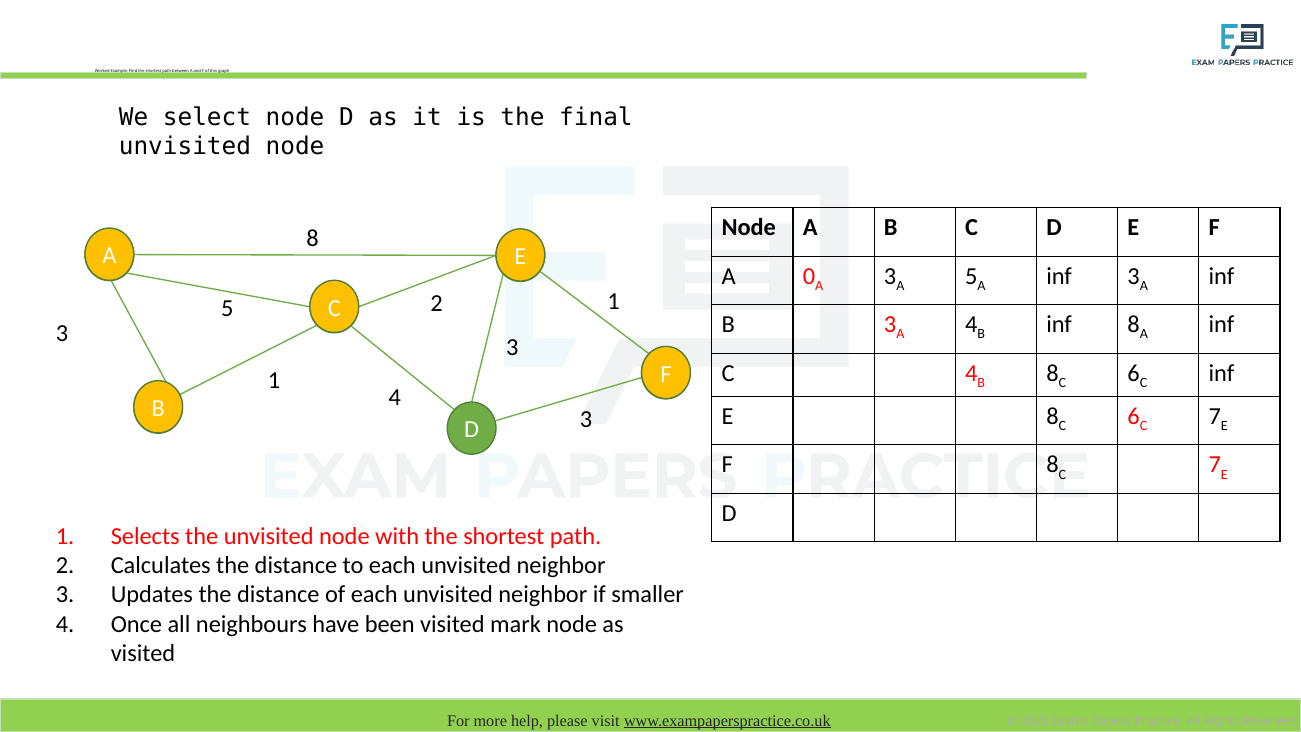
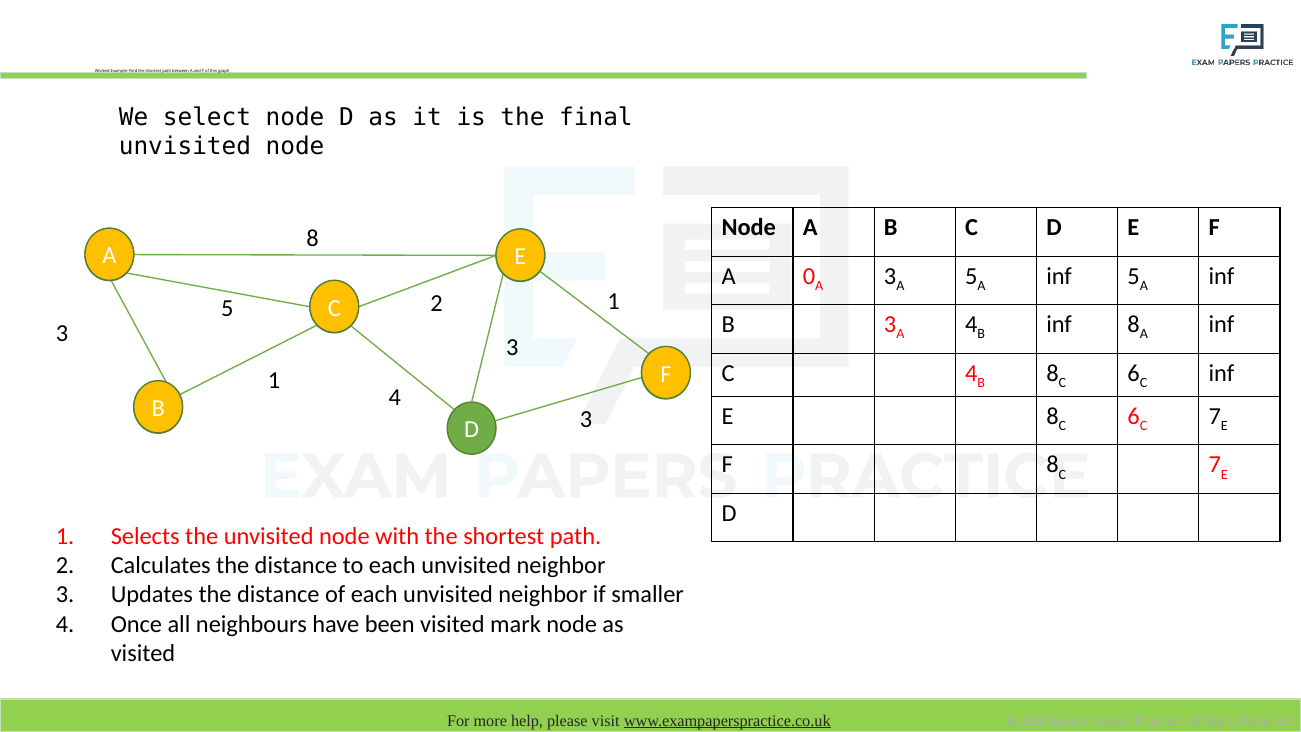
inf 3: 3 -> 5 (1134, 276)
